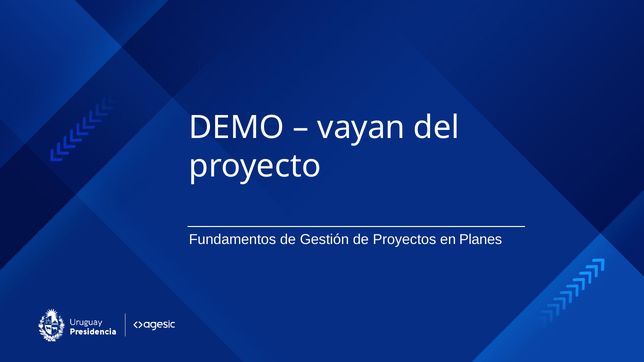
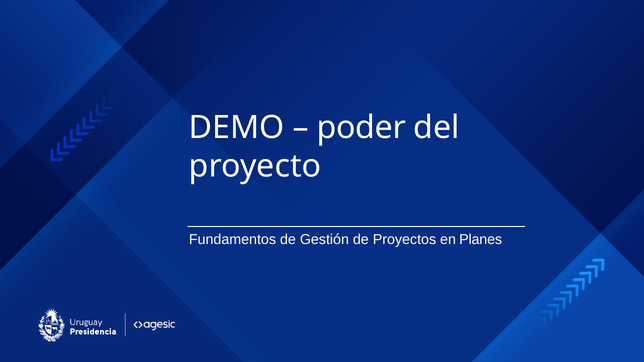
vayan: vayan -> poder (361, 128)
